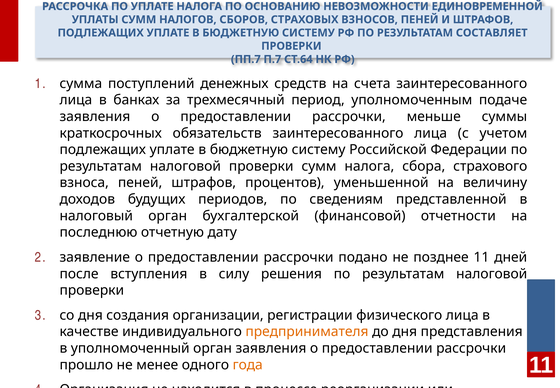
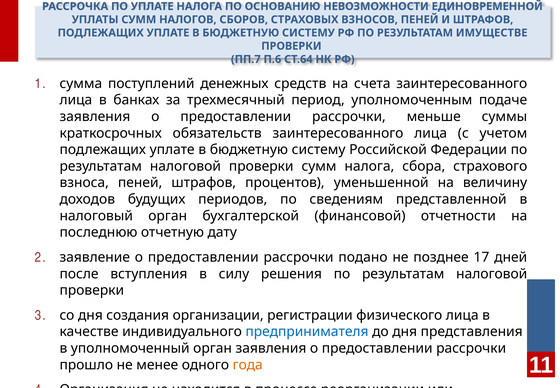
СОСТАВЛЯЕТ: СОСТАВЛЯЕТ -> ИМУЩЕСТВЕ (492, 33)
П.7: П.7 -> П.6 (272, 59)
позднее 11: 11 -> 17 (481, 257)
предпринимателя colour: orange -> blue (307, 332)
